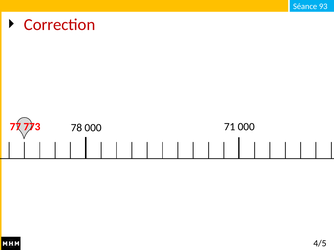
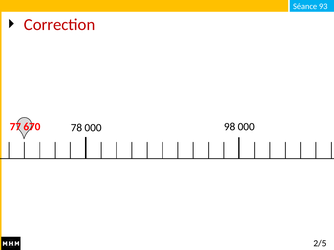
773: 773 -> 670 (32, 127)
71: 71 -> 98 (230, 127)
4/5: 4/5 -> 2/5 (320, 244)
